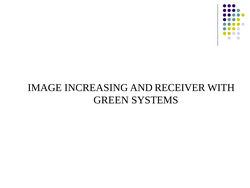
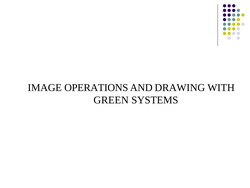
INCREASING: INCREASING -> OPERATIONS (96, 87)
RECEIVER: RECEIVER -> DRAWING (180, 87)
